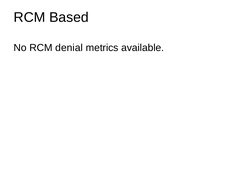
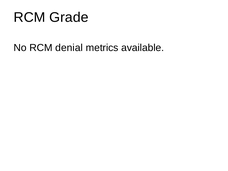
Based: Based -> Grade (69, 17)
